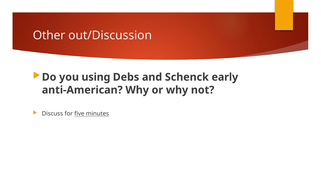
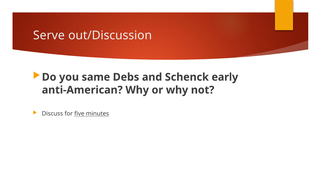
Other: Other -> Serve (49, 35)
using: using -> same (96, 77)
